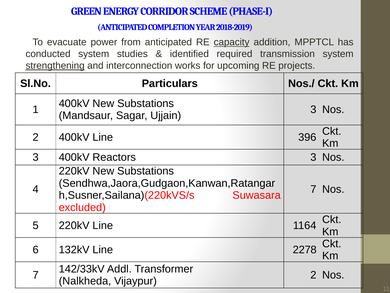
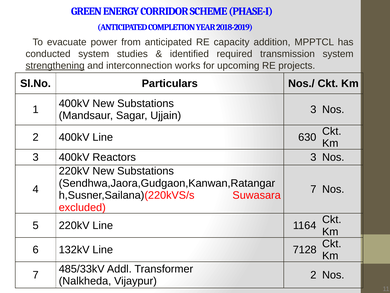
capacity underline: present -> none (232, 42)
396: 396 -> 630 (307, 137)
2278: 2278 -> 7128 (305, 249)
142/33kV: 142/33kV -> 485/33kV (82, 269)
